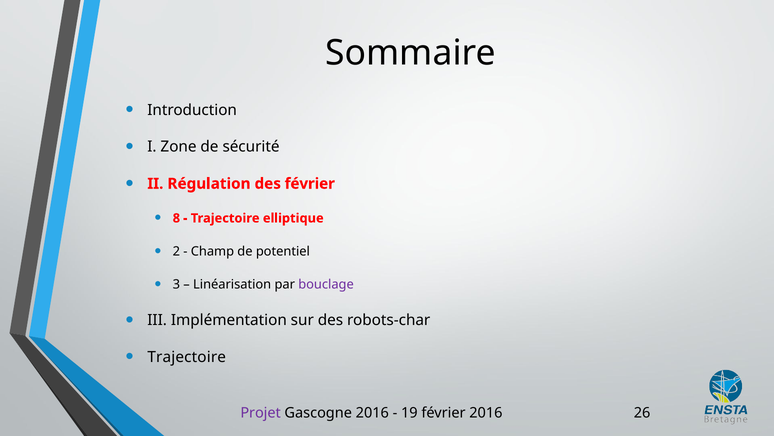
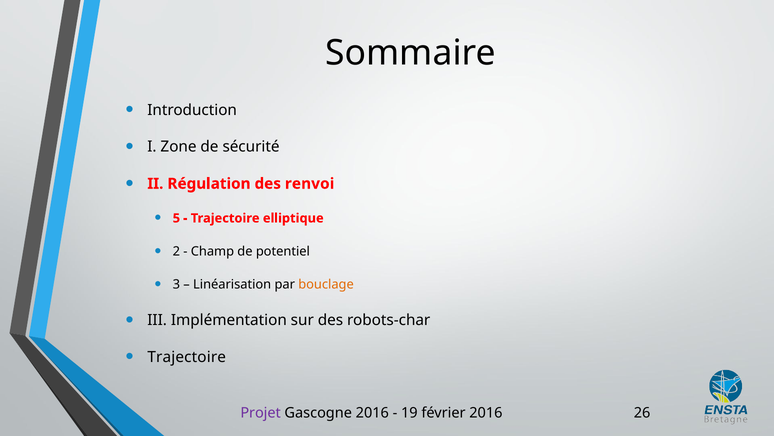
des février: février -> renvoi (310, 183)
8: 8 -> 5 (176, 218)
bouclage colour: purple -> orange (326, 284)
